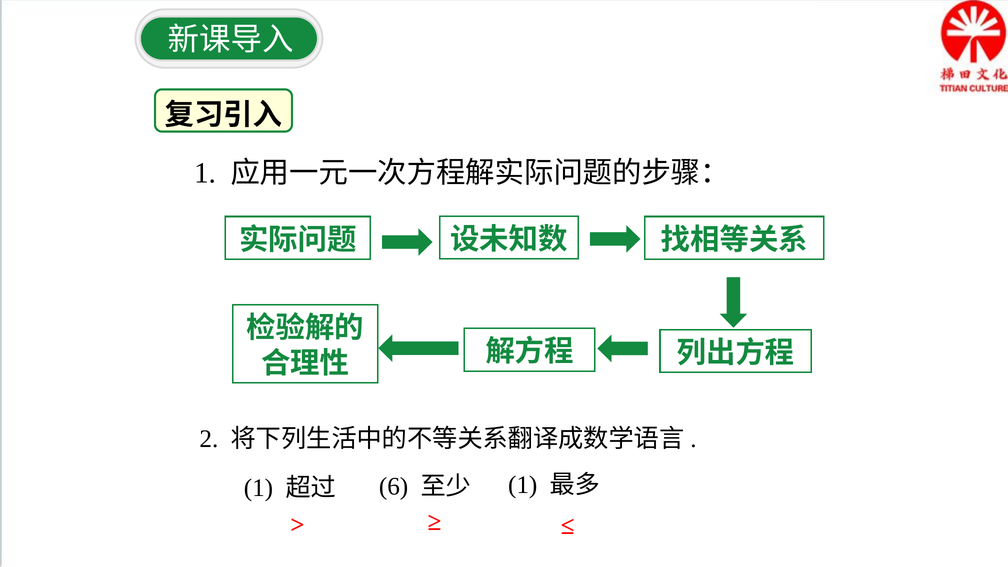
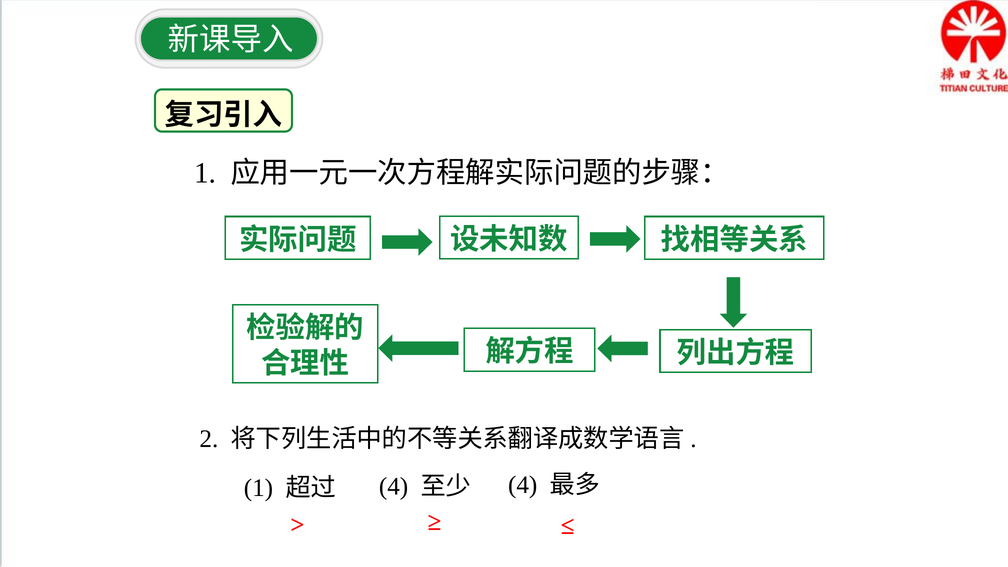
6: 6 -> 4 (394, 486)
1: 1 -> 4 (523, 485)
